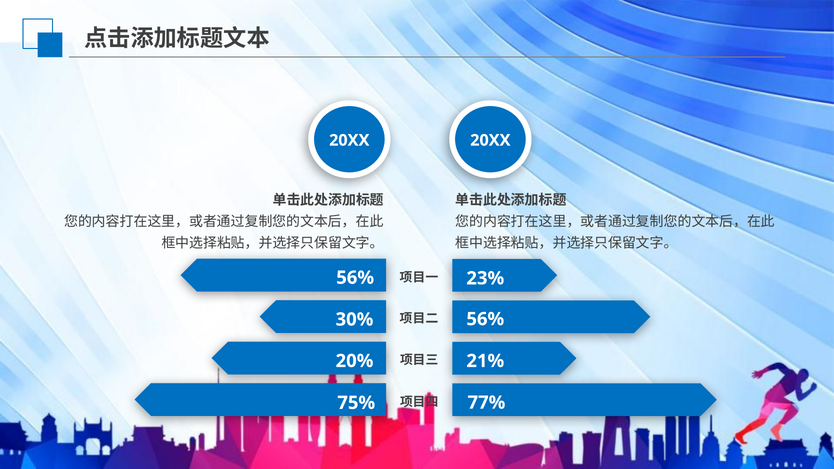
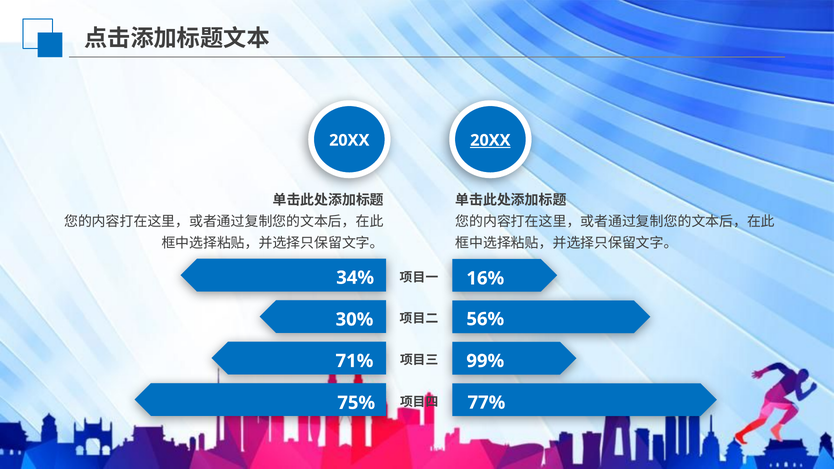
20XX underline: none -> present (490, 140)
56%: 56% -> 34% (355, 278)
23%: 23% -> 16% (485, 278)
20%: 20% -> 71% (354, 361)
21%: 21% -> 99% (485, 361)
